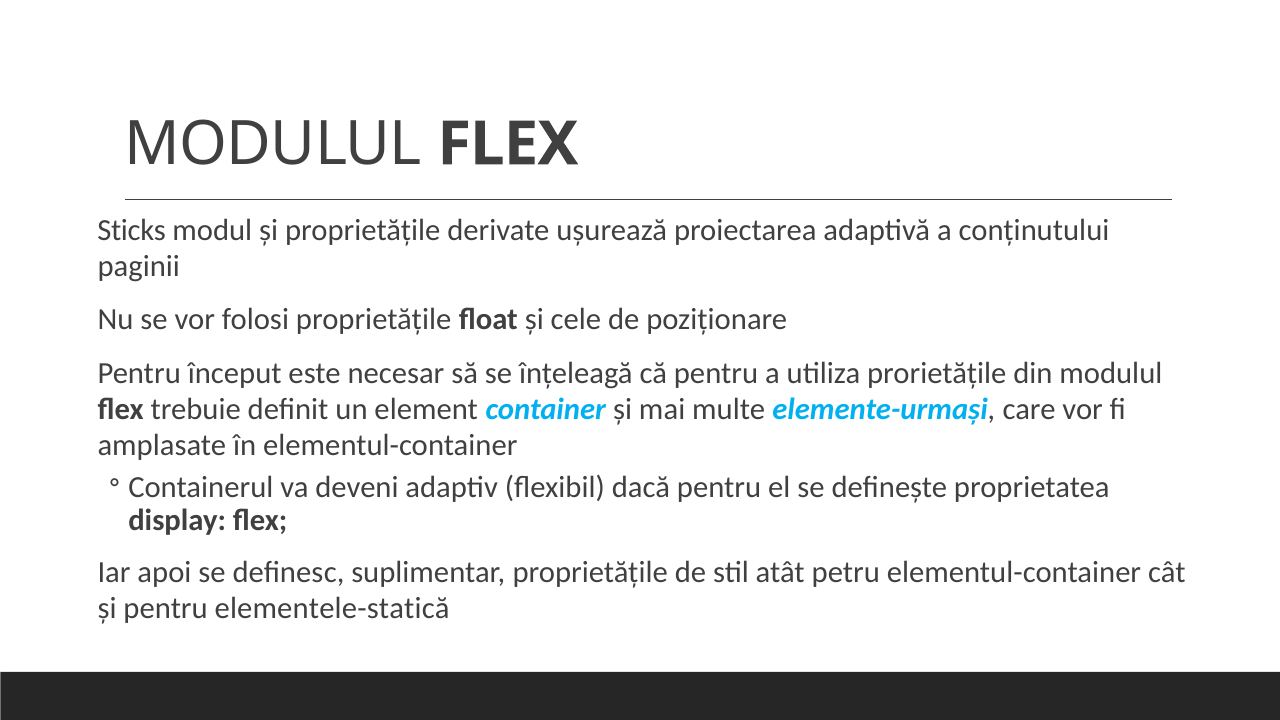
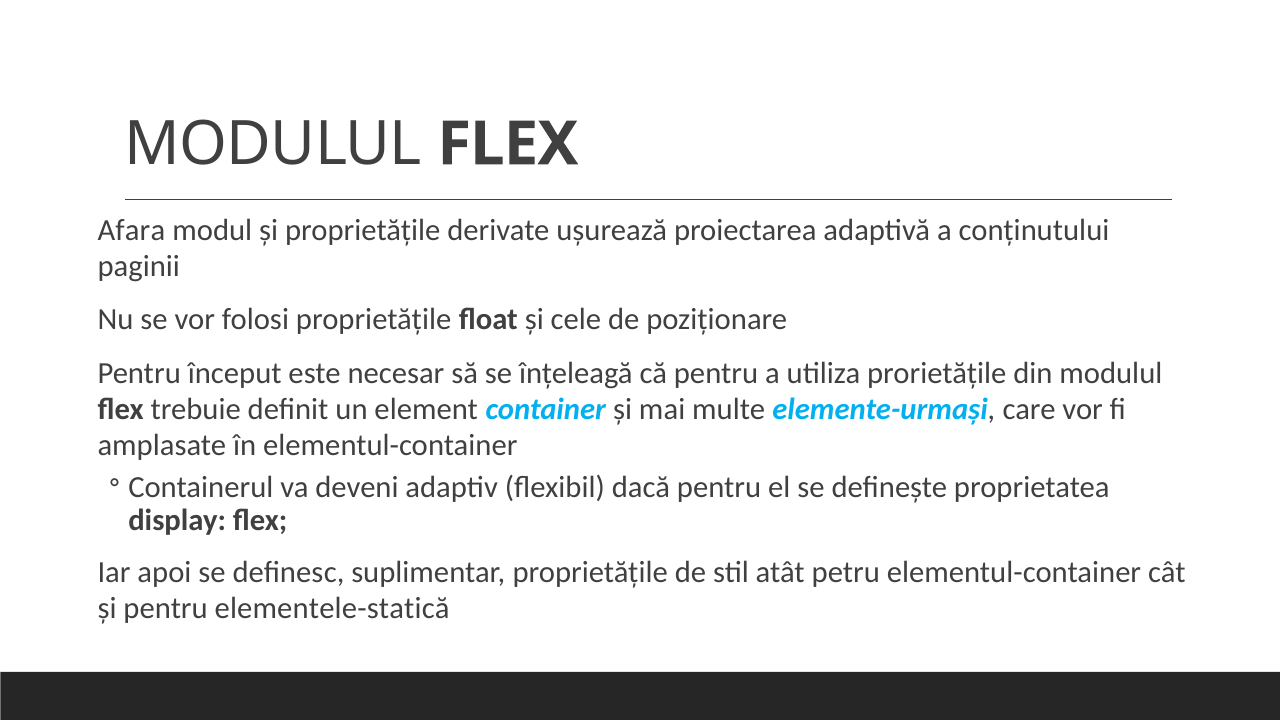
Sticks: Sticks -> Afara (131, 230)
